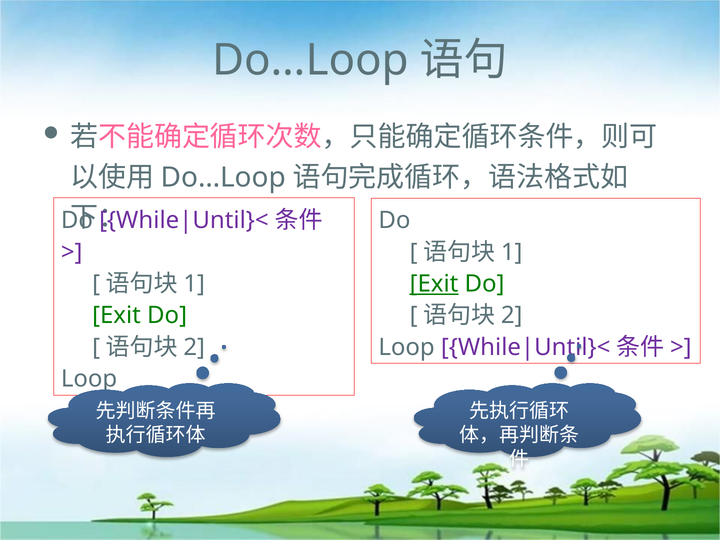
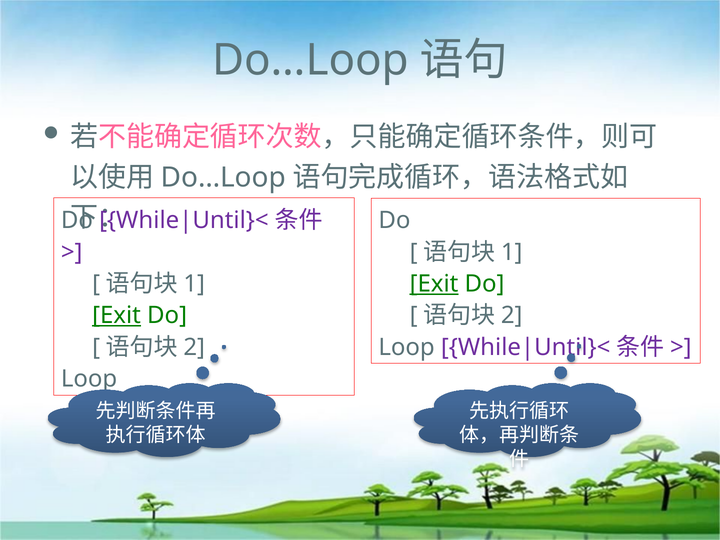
Exit underline: none -> present (117, 315)
